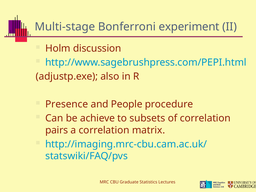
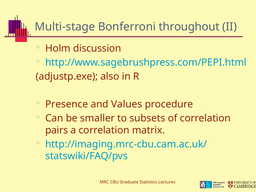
experiment: experiment -> throughout (189, 27)
People: People -> Values (127, 104)
achieve: achieve -> smaller (97, 118)
